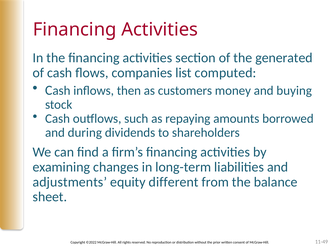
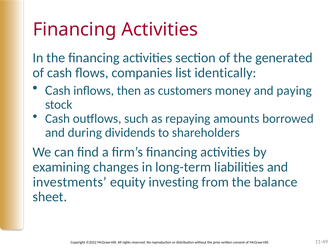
computed: computed -> identically (226, 73)
buying: buying -> paying (294, 91)
adjustments: adjustments -> investments (70, 182)
different: different -> investing (174, 182)
